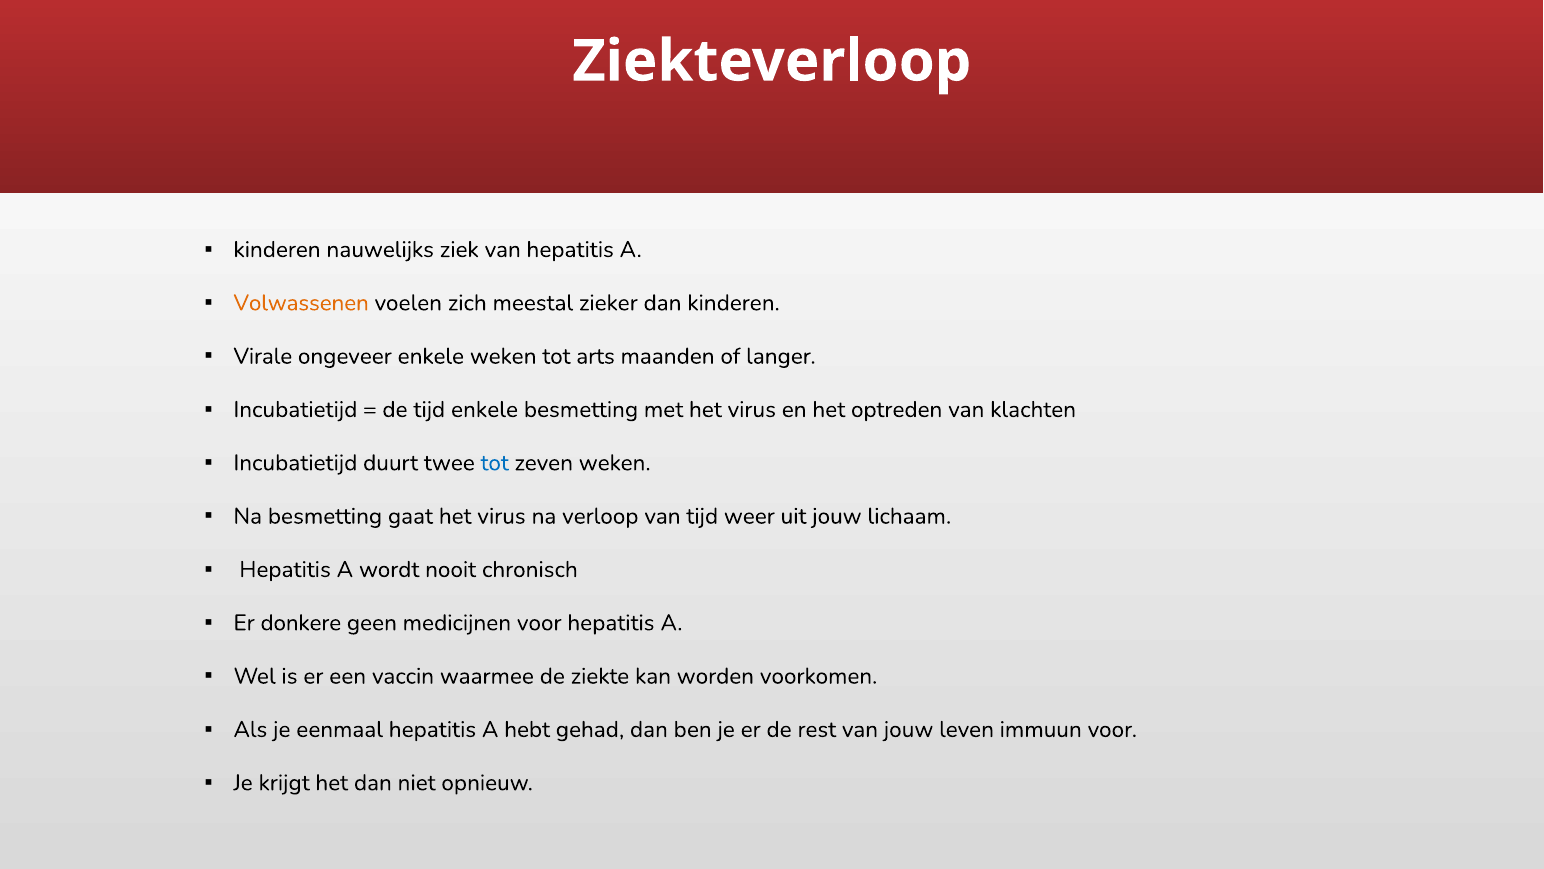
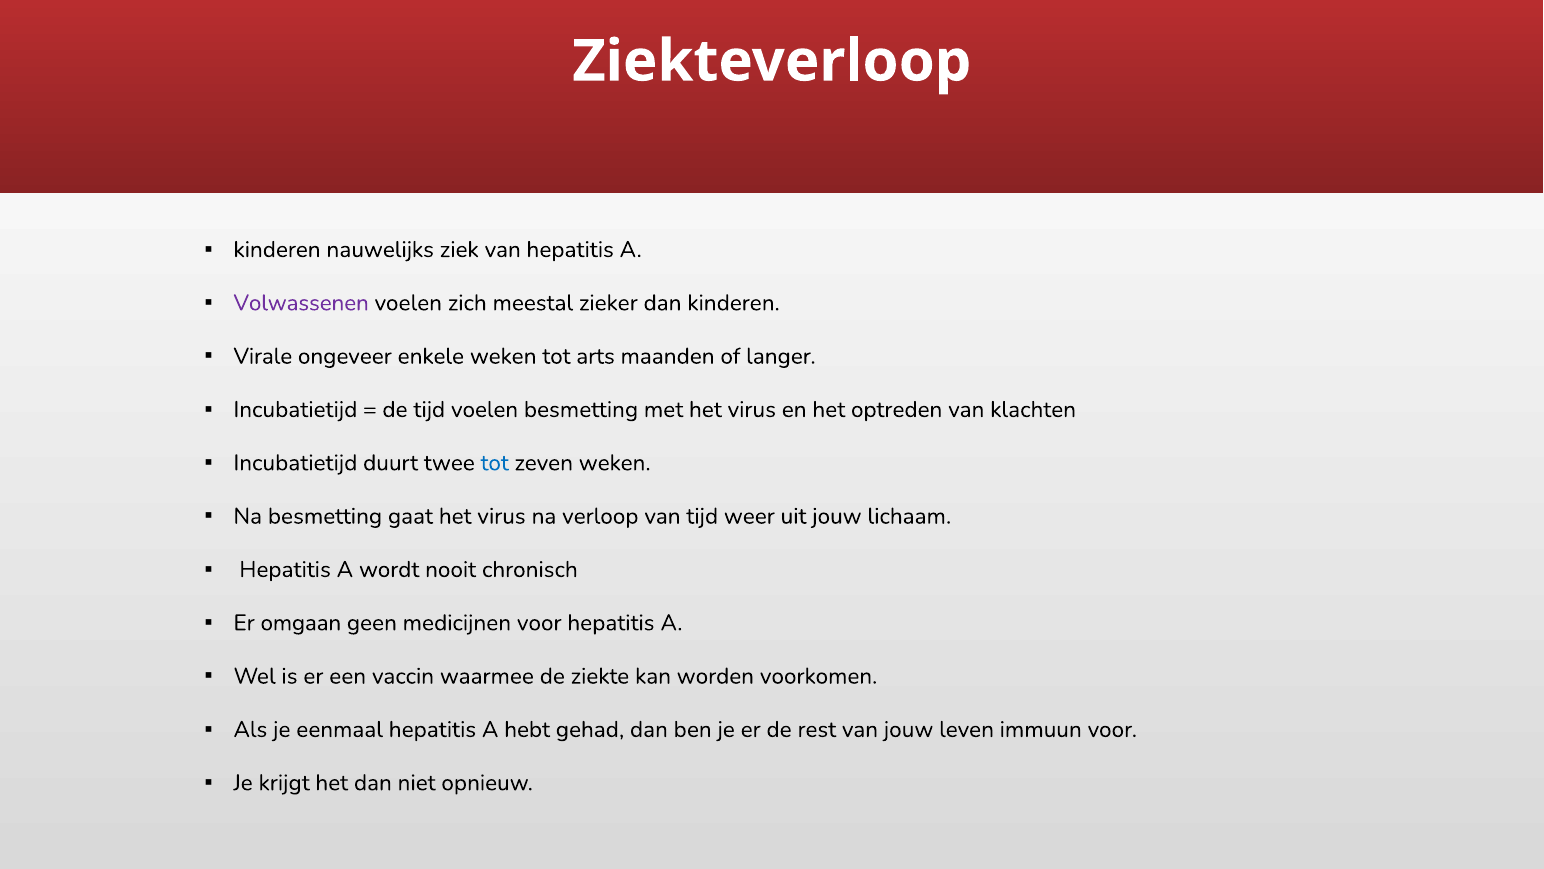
Volwassenen colour: orange -> purple (301, 303)
tijd enkele: enkele -> voelen (485, 409)
donkere: donkere -> omgaan (301, 622)
